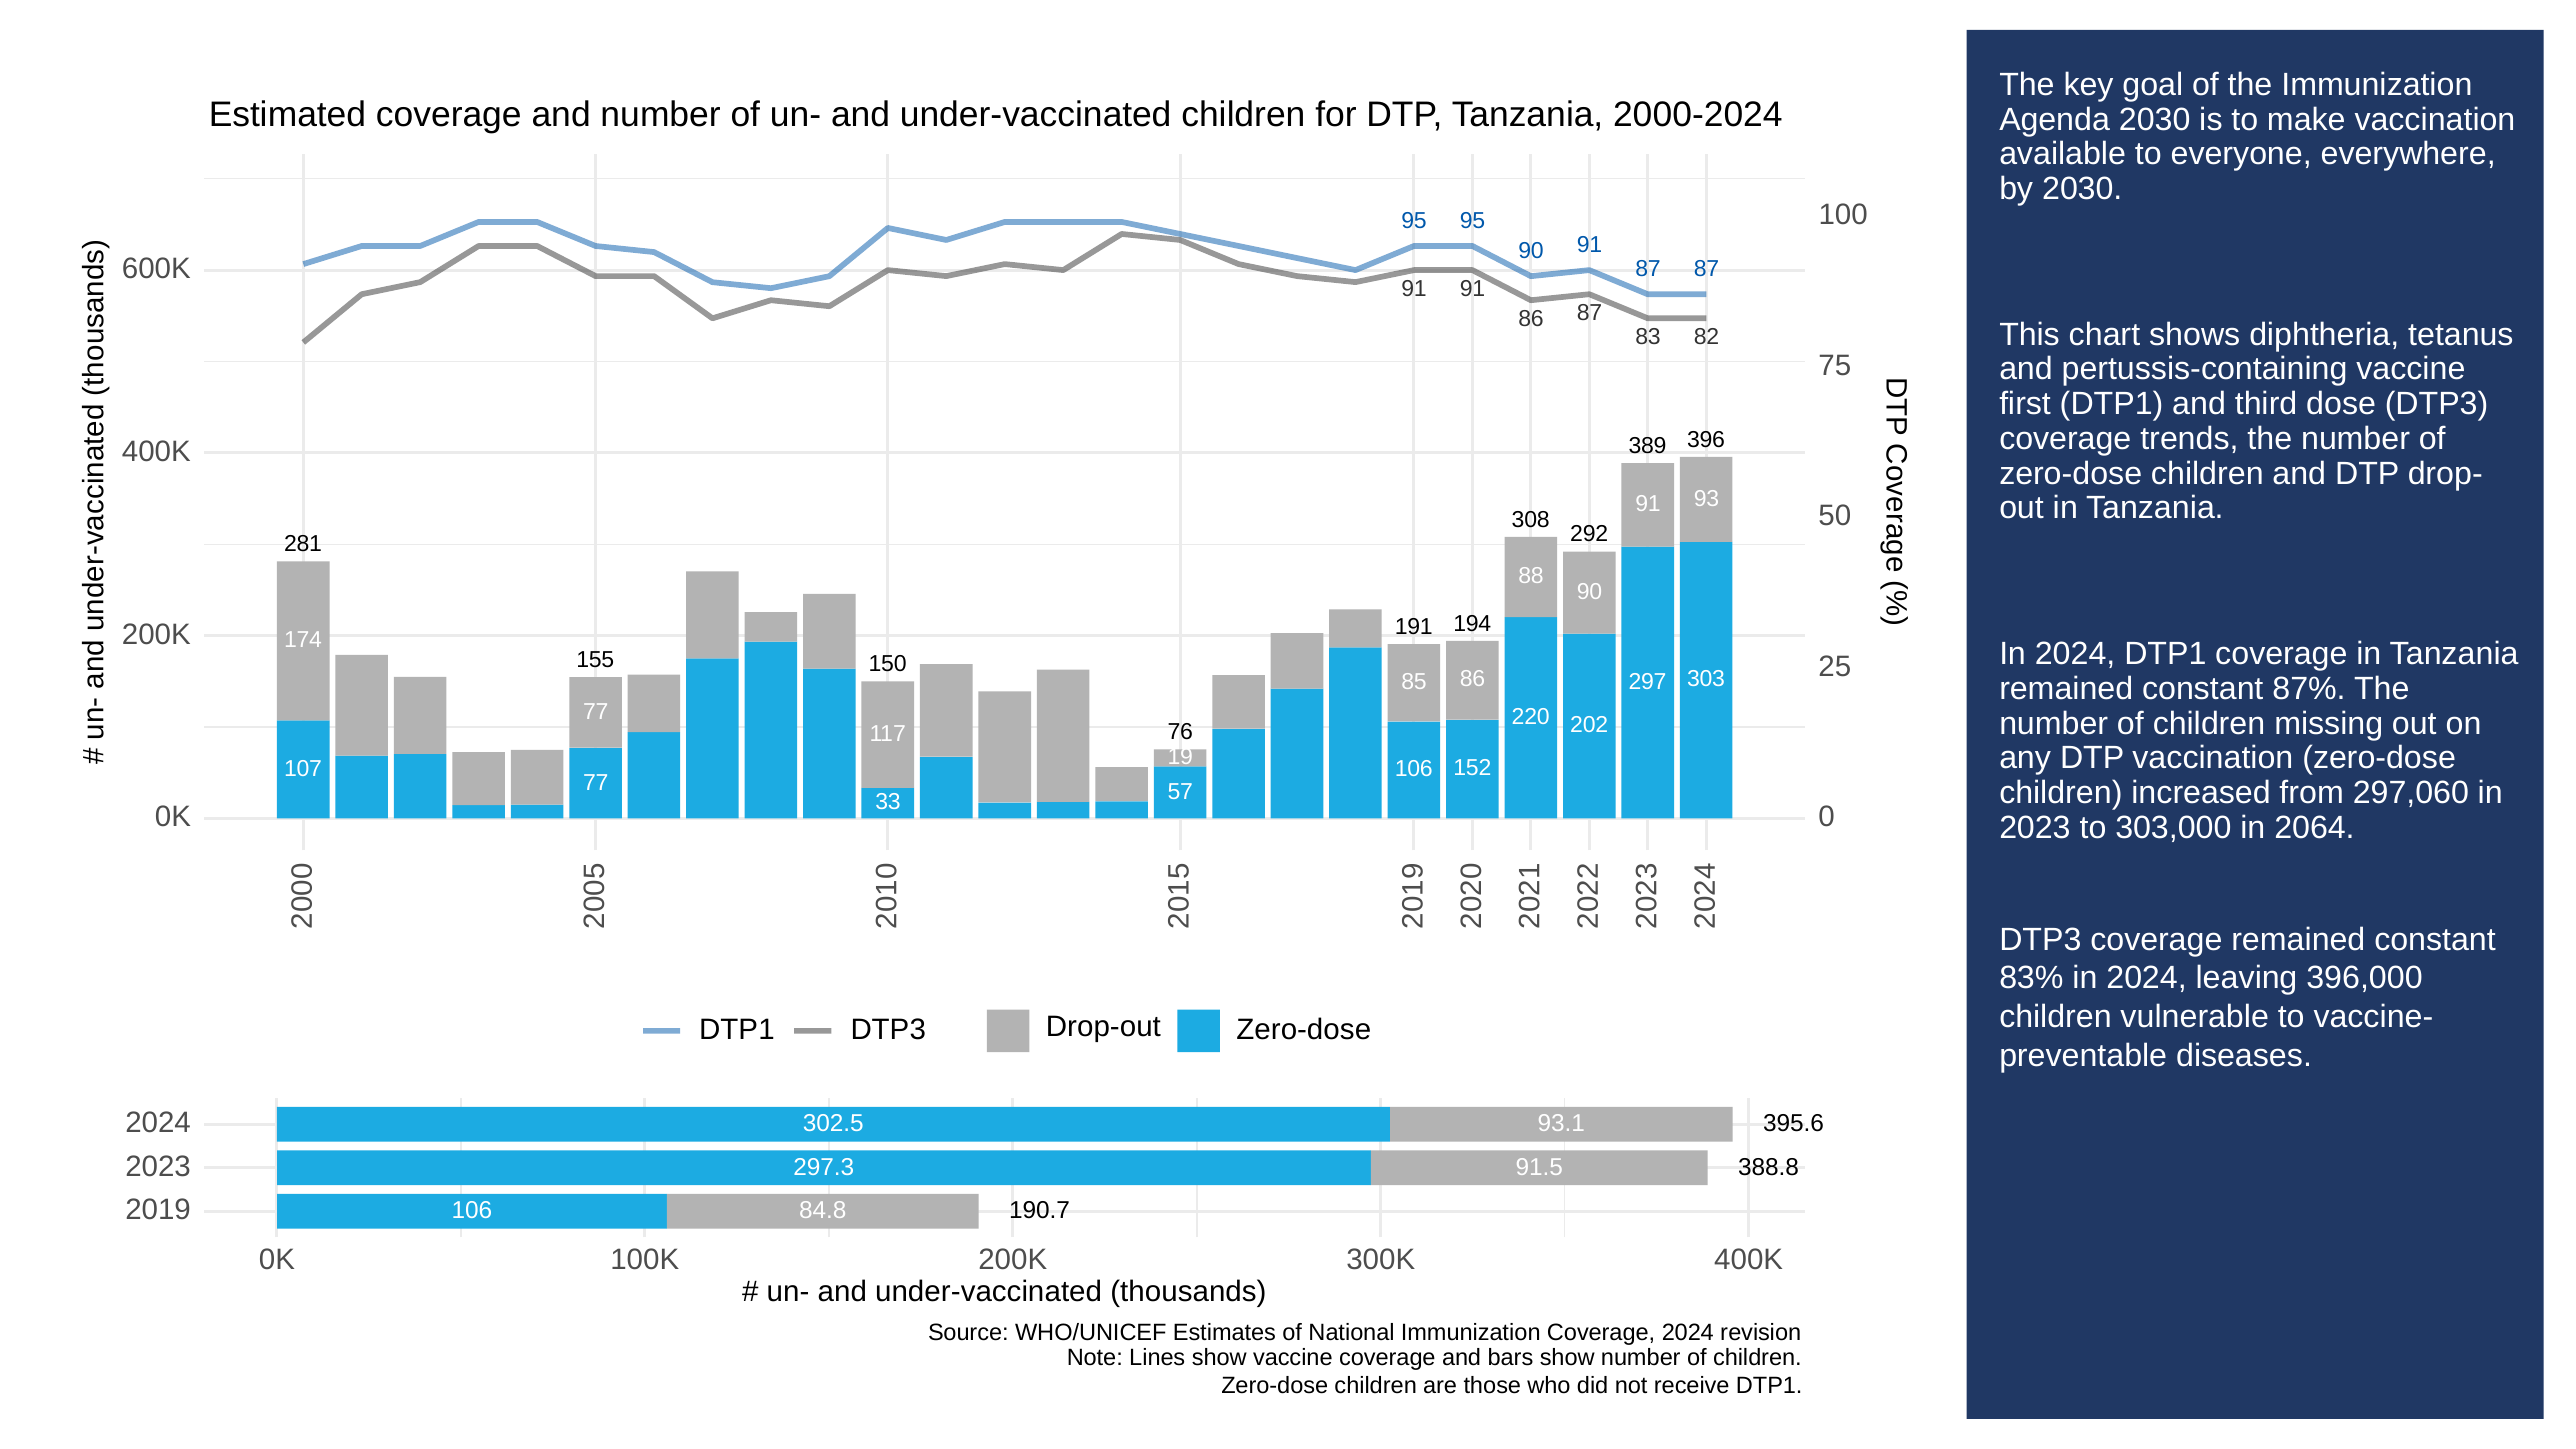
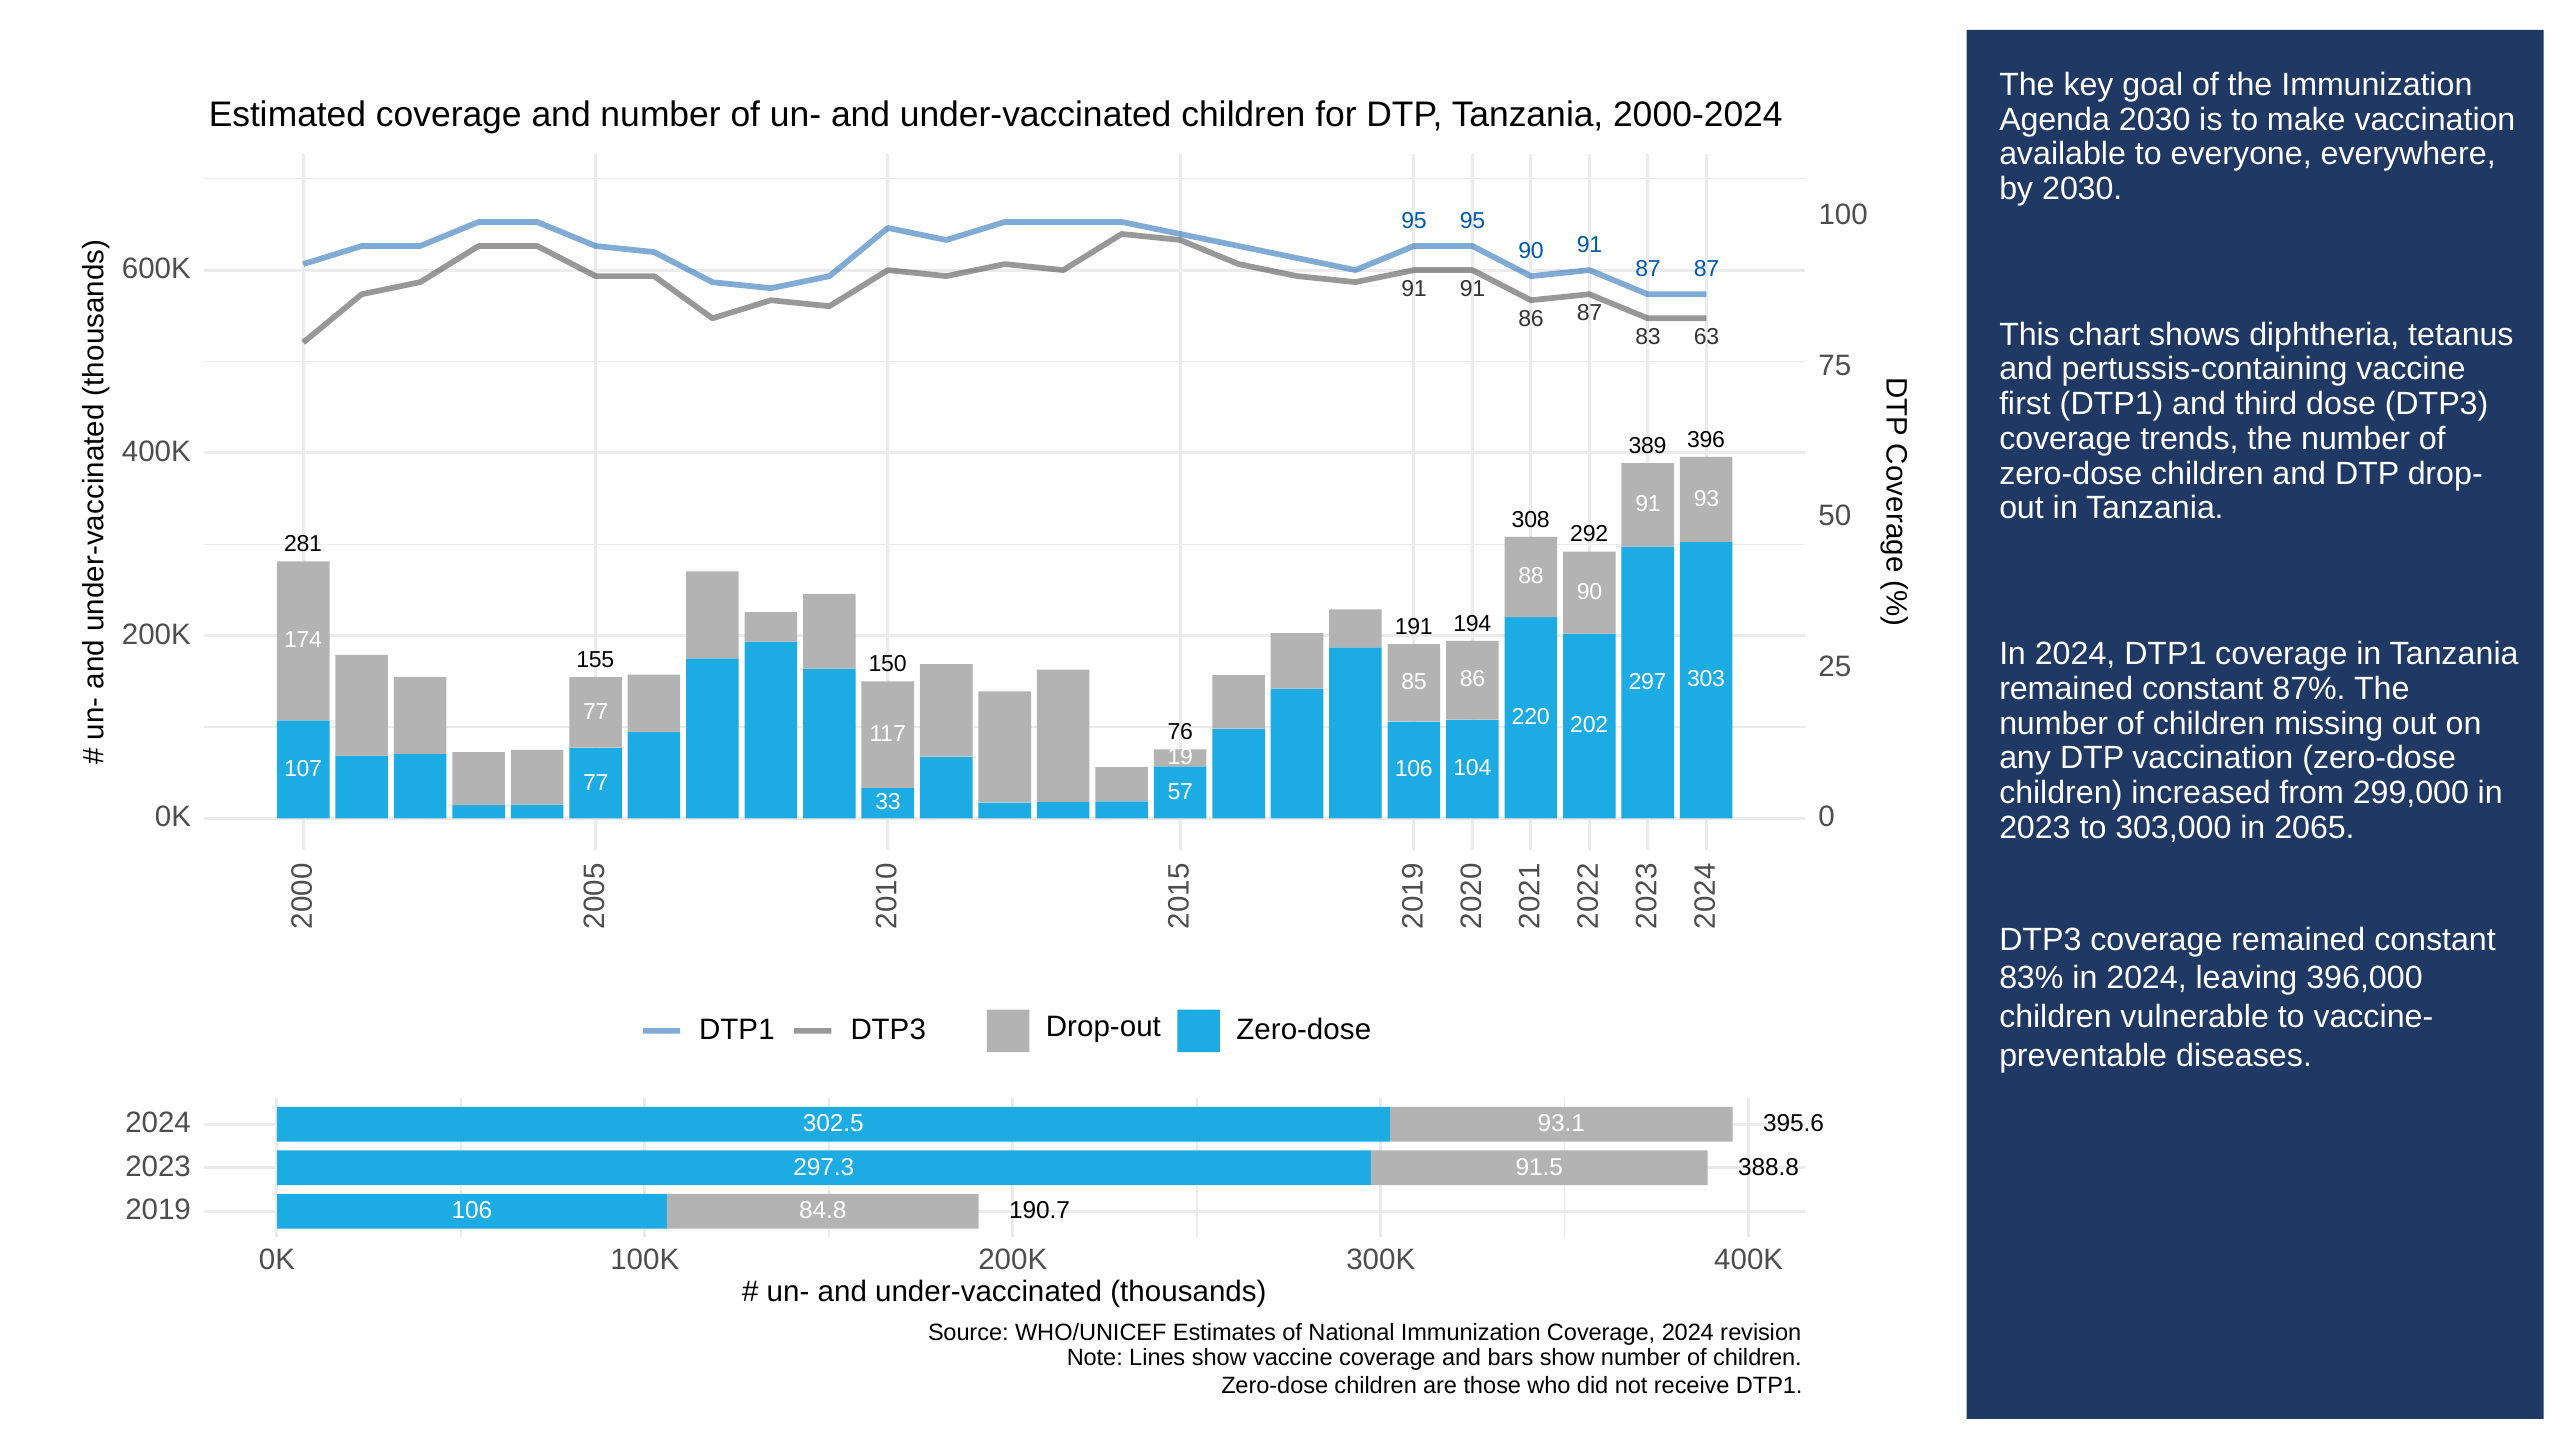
82: 82 -> 63 (1706, 337)
152: 152 -> 104 (1472, 768)
297,060: 297,060 -> 299,000 (2411, 793)
2064: 2064 -> 2065 (2314, 828)
